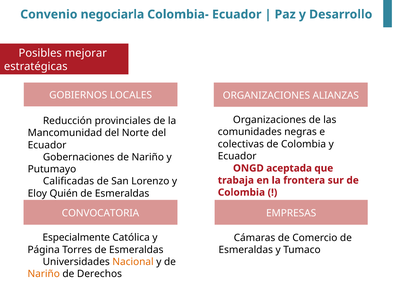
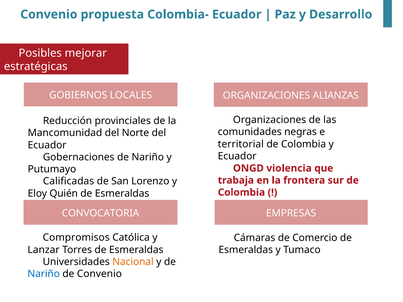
negociarla: negociarla -> propuesta (112, 14)
colectivas: colectivas -> territorial (241, 144)
aceptada: aceptada -> violencia (289, 168)
Especialmente: Especialmente -> Compromisos (76, 238)
Página: Página -> Lanzar (44, 250)
Nariño colour: orange -> blue (44, 274)
de Derechos: Derechos -> Convenio (99, 274)
